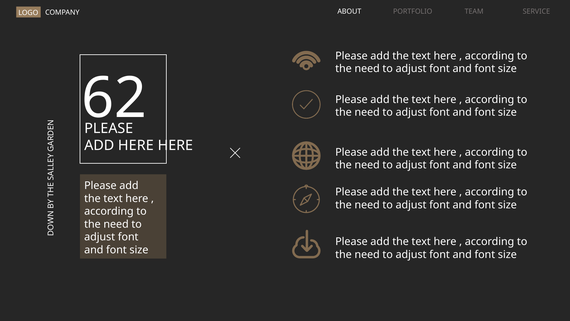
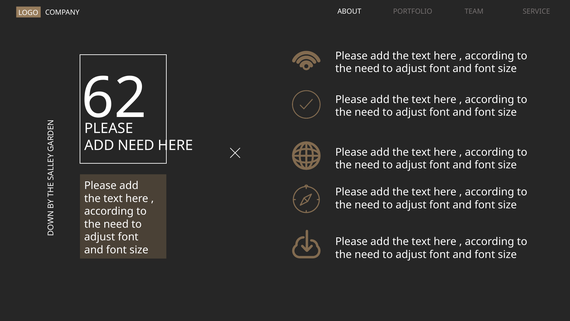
ADD HERE: HERE -> NEED (136, 145)
